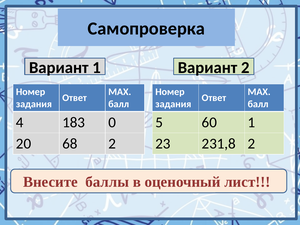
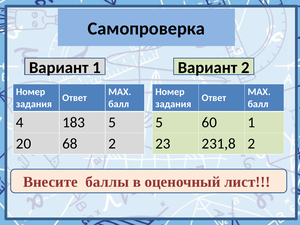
183 0: 0 -> 5 (112, 122)
